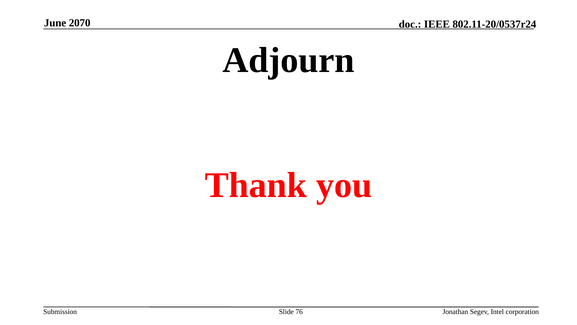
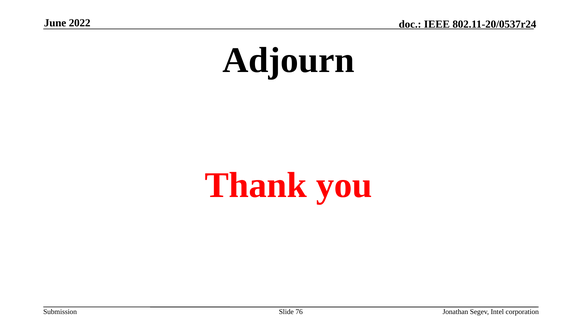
2070: 2070 -> 2022 (80, 23)
